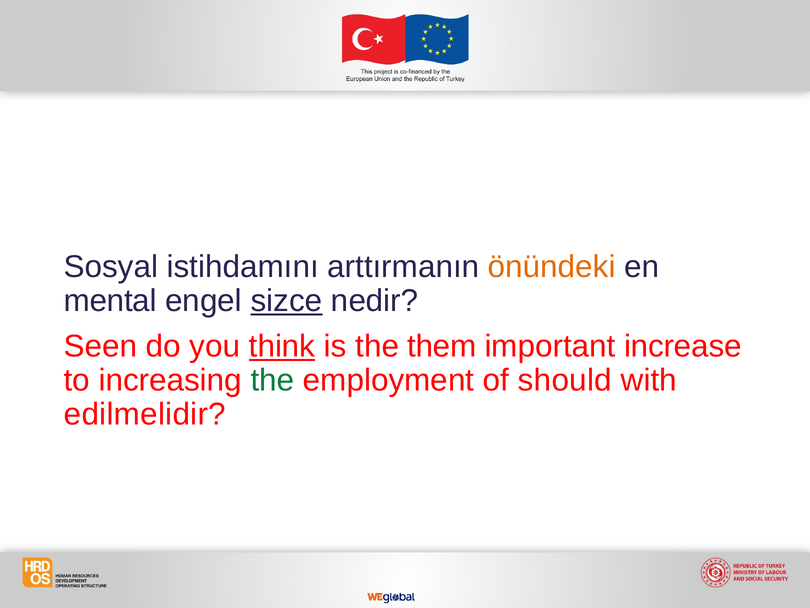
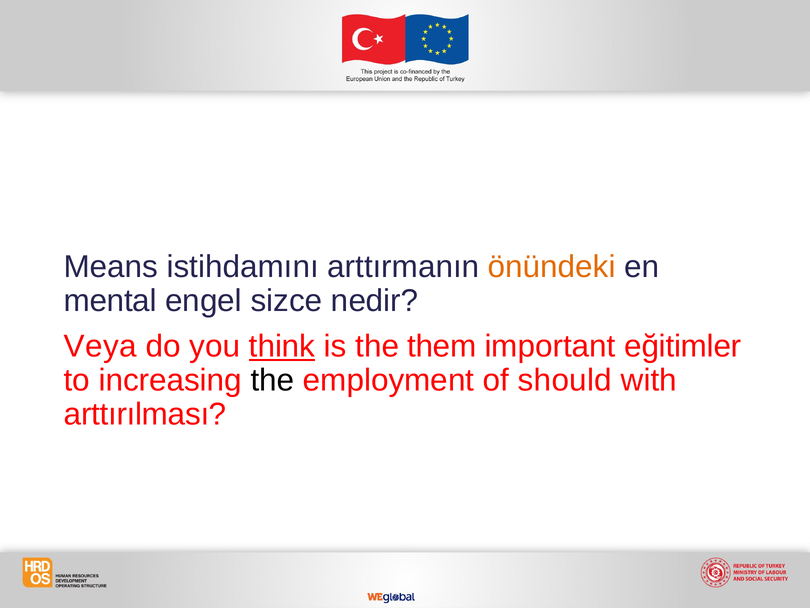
Sosyal: Sosyal -> Means (111, 267)
sizce underline: present -> none (286, 301)
Seen: Seen -> Veya (100, 346)
increase: increase -> eğitimler (683, 346)
the colour: green -> black (272, 380)
edilmelidir: edilmelidir -> arttırılması (145, 414)
